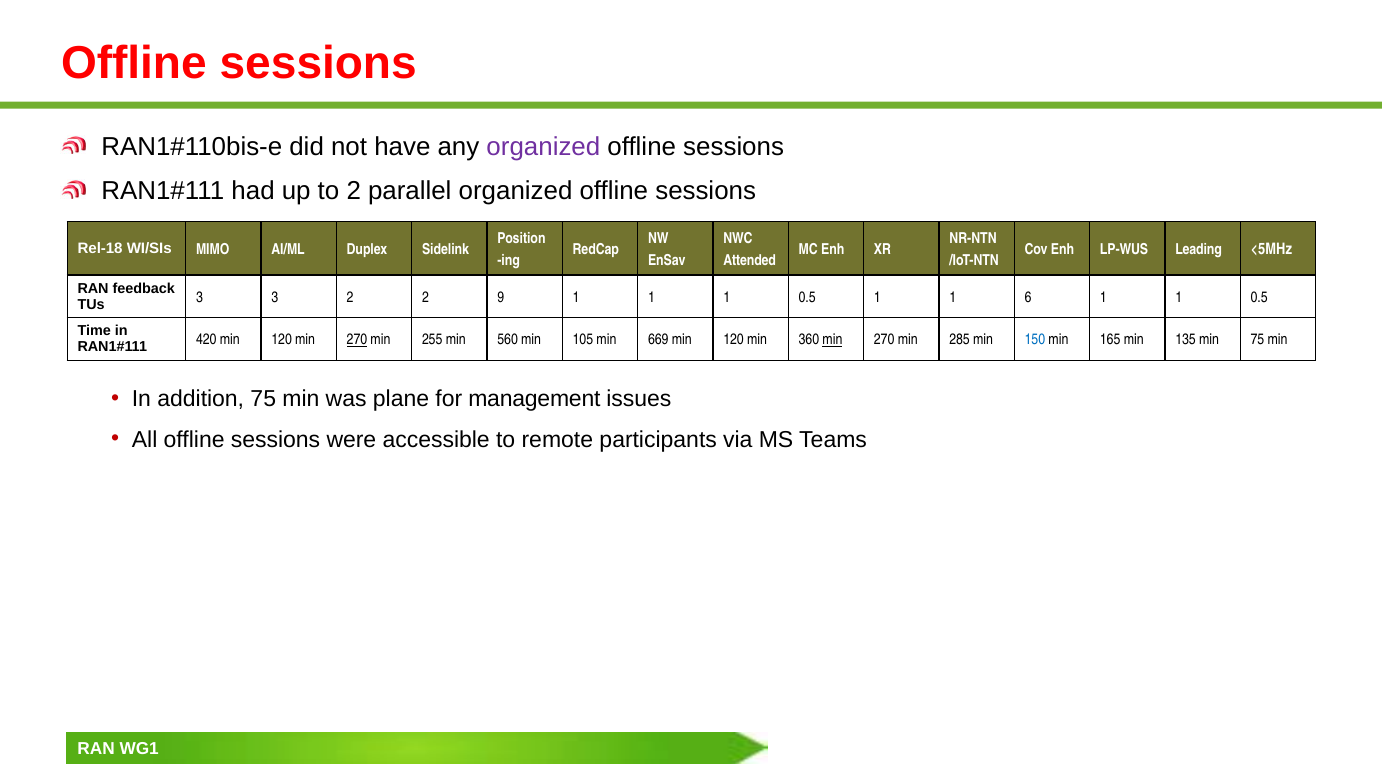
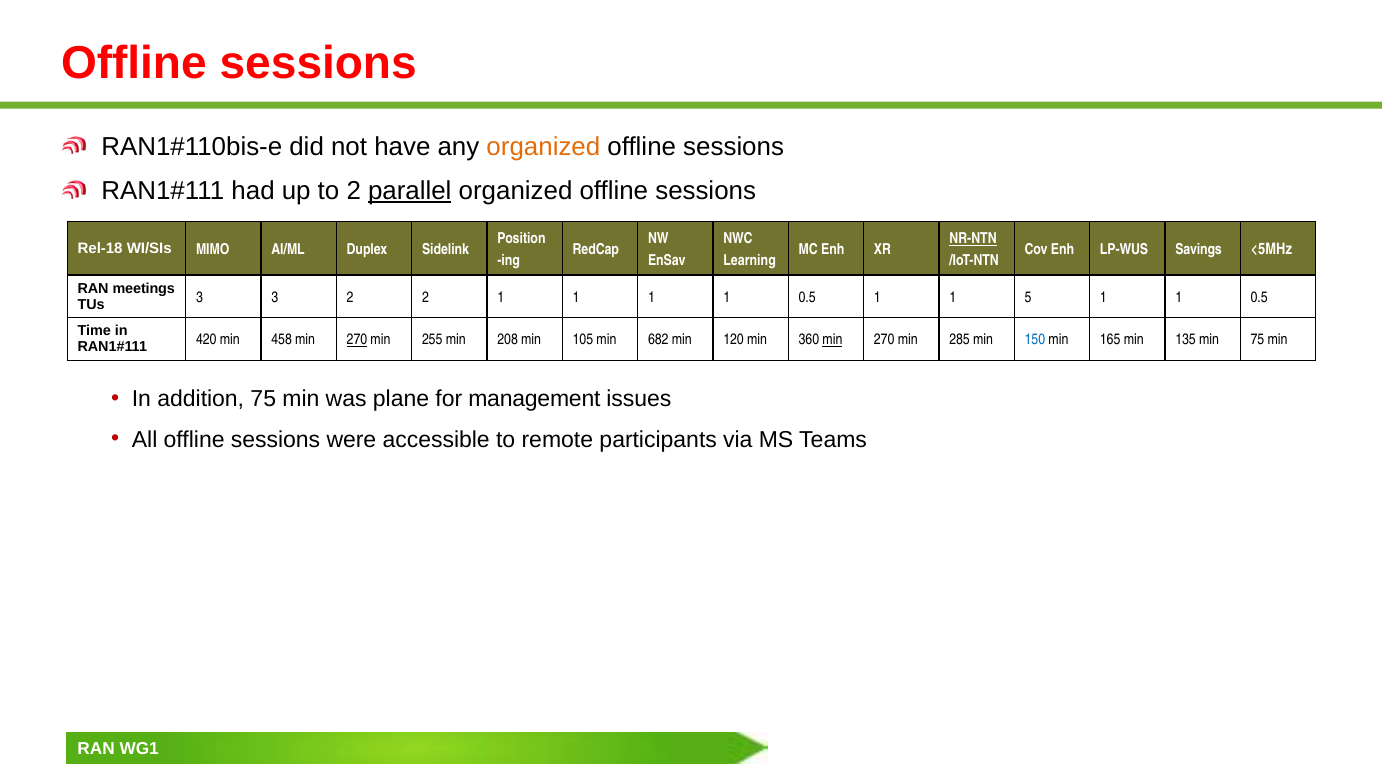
organized colour: purple -> orange (543, 147)
parallel underline: none -> present (410, 191)
NR-NTN underline: none -> present (973, 239)
Leading: Leading -> Savings (1199, 249)
Attended: Attended -> Learning (750, 260)
feedback: feedback -> meetings (144, 288)
2 9: 9 -> 1 (501, 297)
6: 6 -> 5 (1028, 297)
420 min 120: 120 -> 458 (282, 340)
560: 560 -> 208 (508, 340)
669: 669 -> 682 (658, 340)
